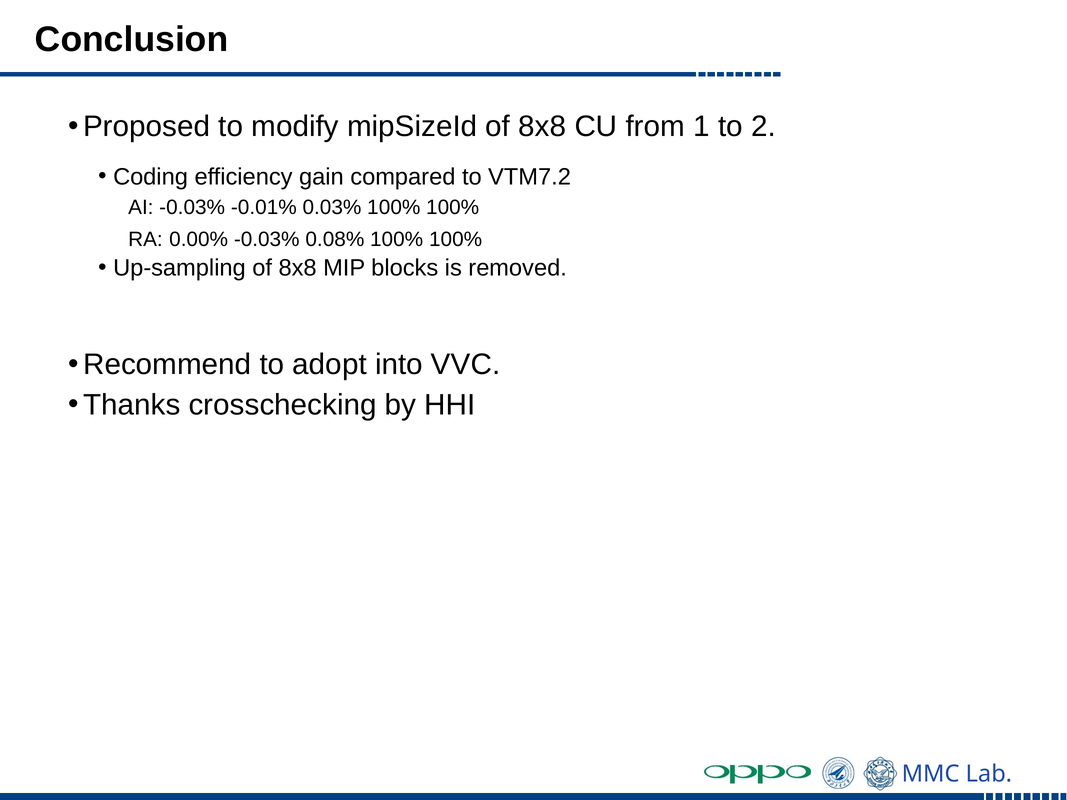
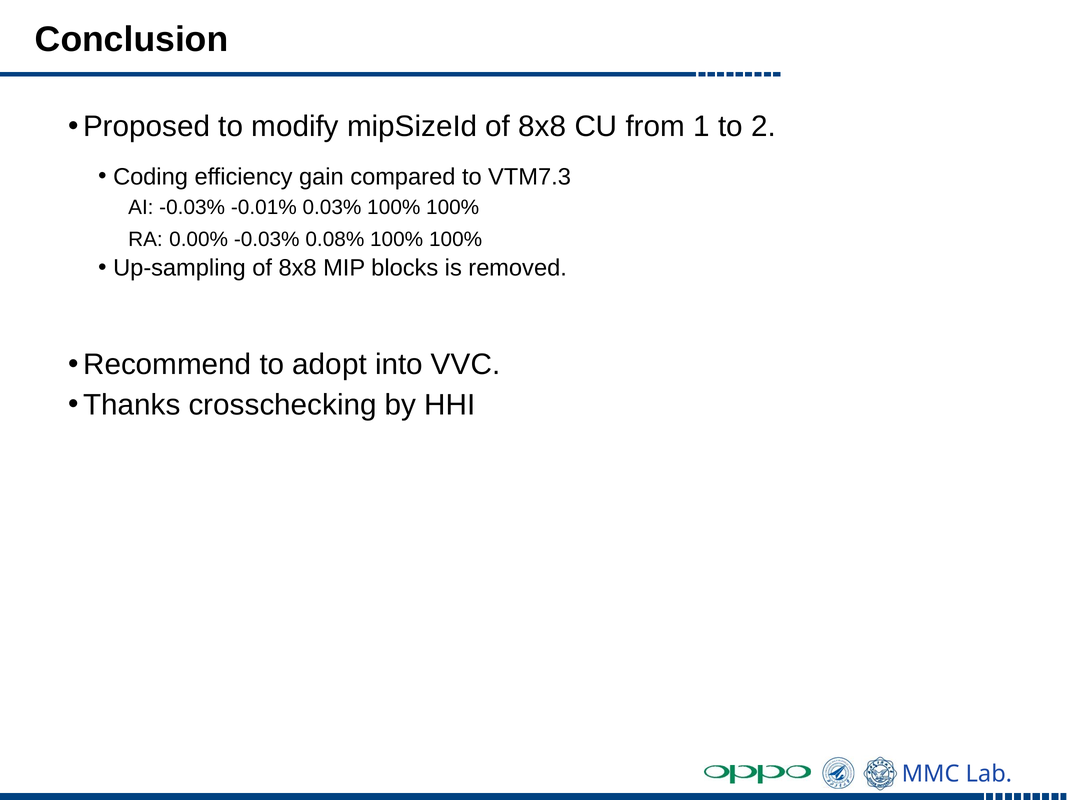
VTM7.2: VTM7.2 -> VTM7.3 (530, 177)
